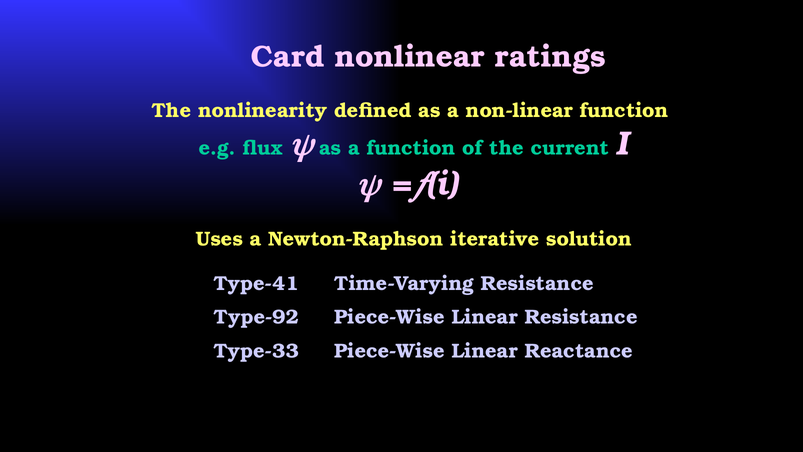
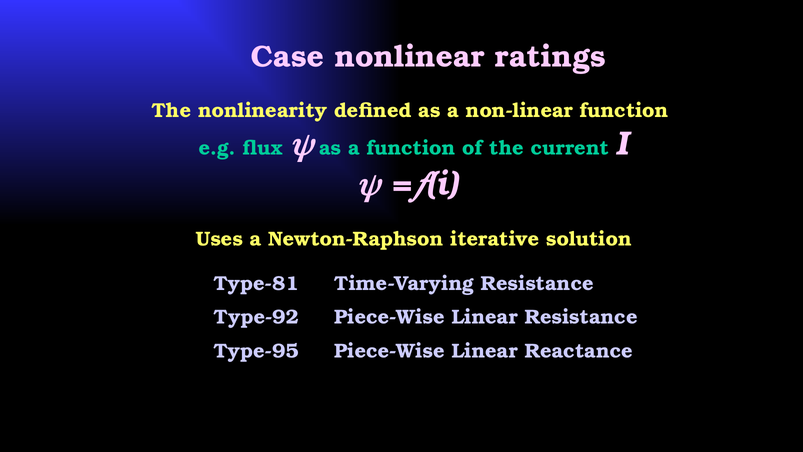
Card: Card -> Case (288, 57)
Type-41: Type-41 -> Type-81 (256, 283)
Type-33: Type-33 -> Type-95 (256, 351)
